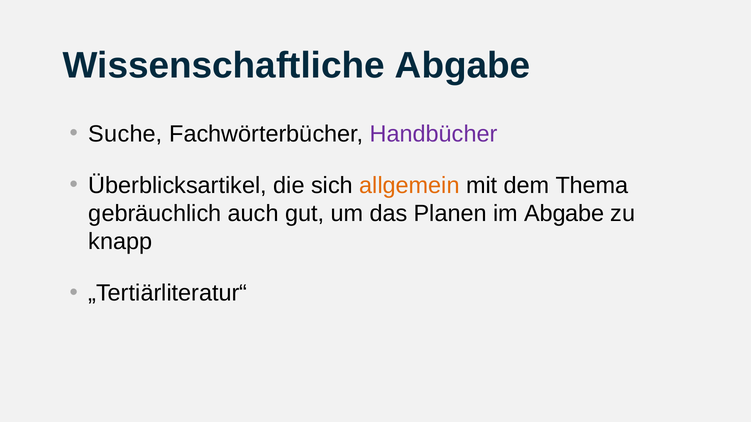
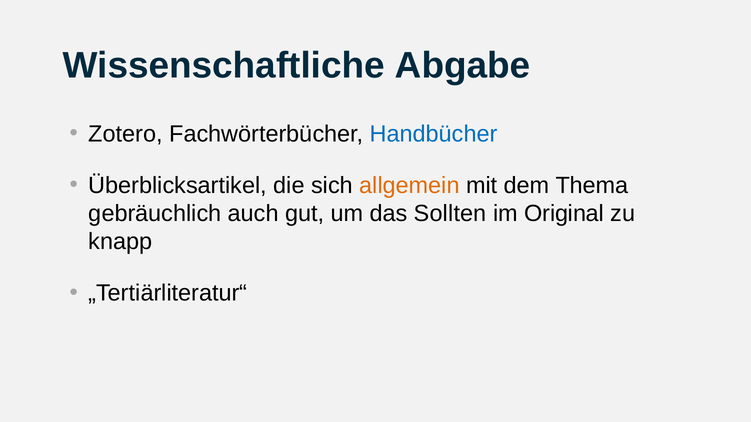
Suche: Suche -> Zotero (126, 134)
Handbücher colour: purple -> blue (434, 134)
Planen: Planen -> Sollten (450, 214)
im Abgabe: Abgabe -> Original (564, 214)
